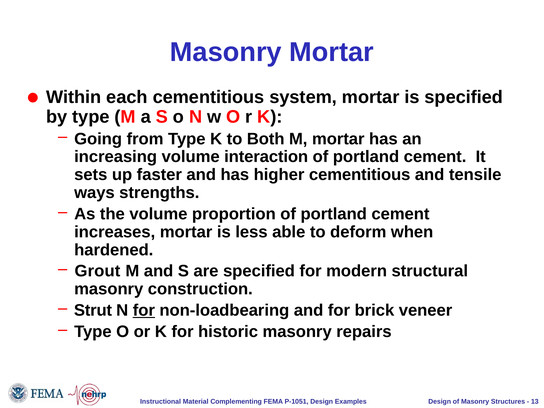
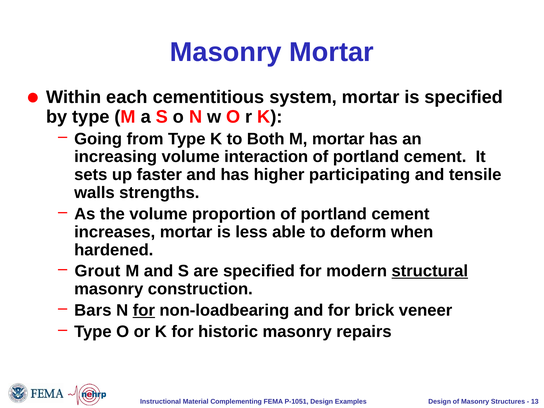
higher cementitious: cementitious -> participating (360, 175)
ways: ways -> walls (94, 193)
structural underline: none -> present (430, 271)
Strut: Strut -> Bars (93, 310)
